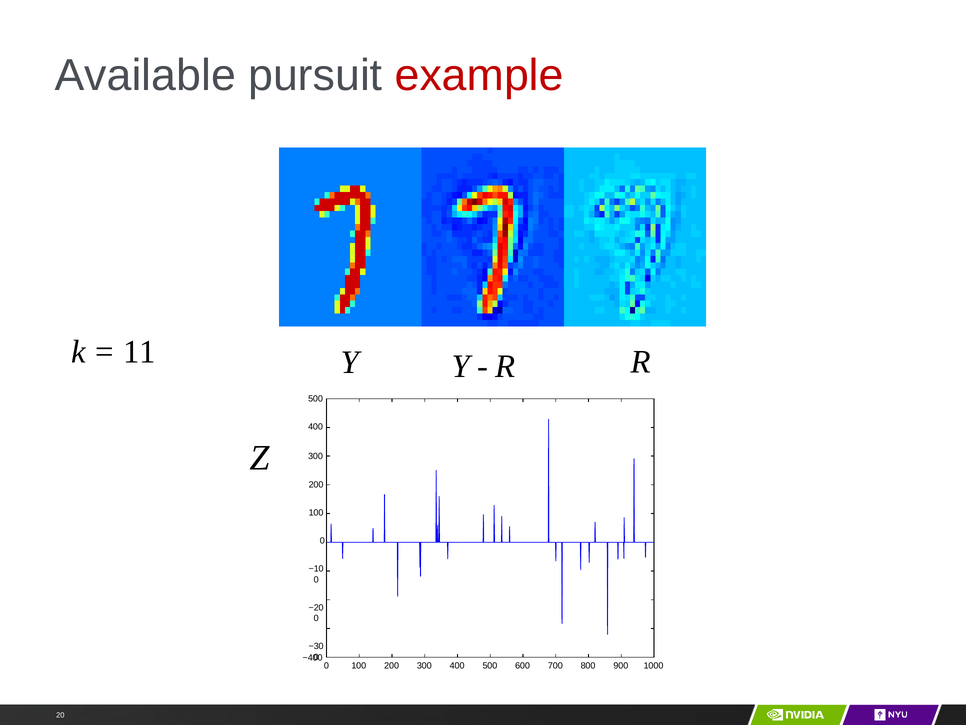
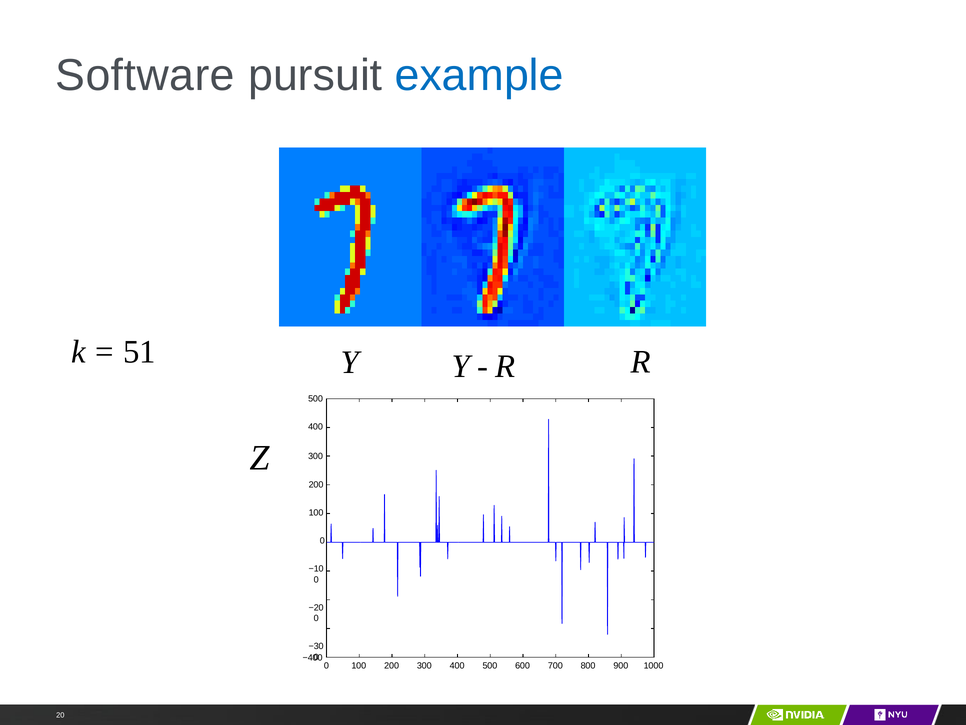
Available: Available -> Software (145, 75)
example colour: red -> blue (479, 75)
11: 11 -> 51 (139, 351)
